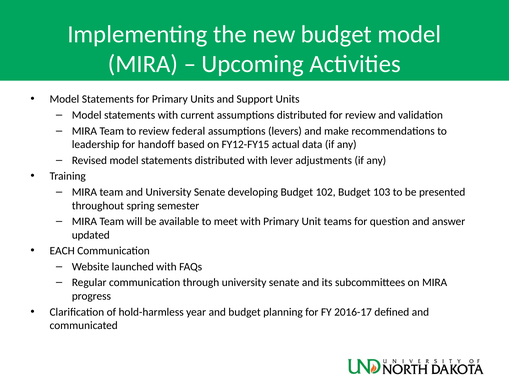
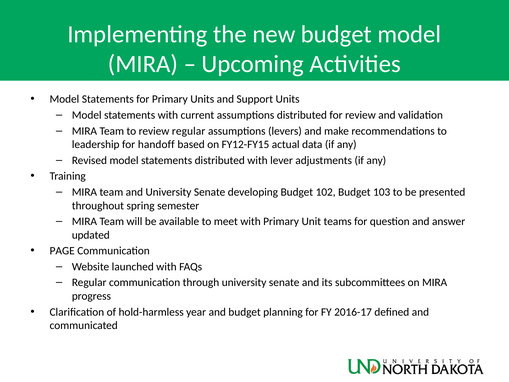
review federal: federal -> regular (189, 131)
EACH: EACH -> PAGE (62, 251)
